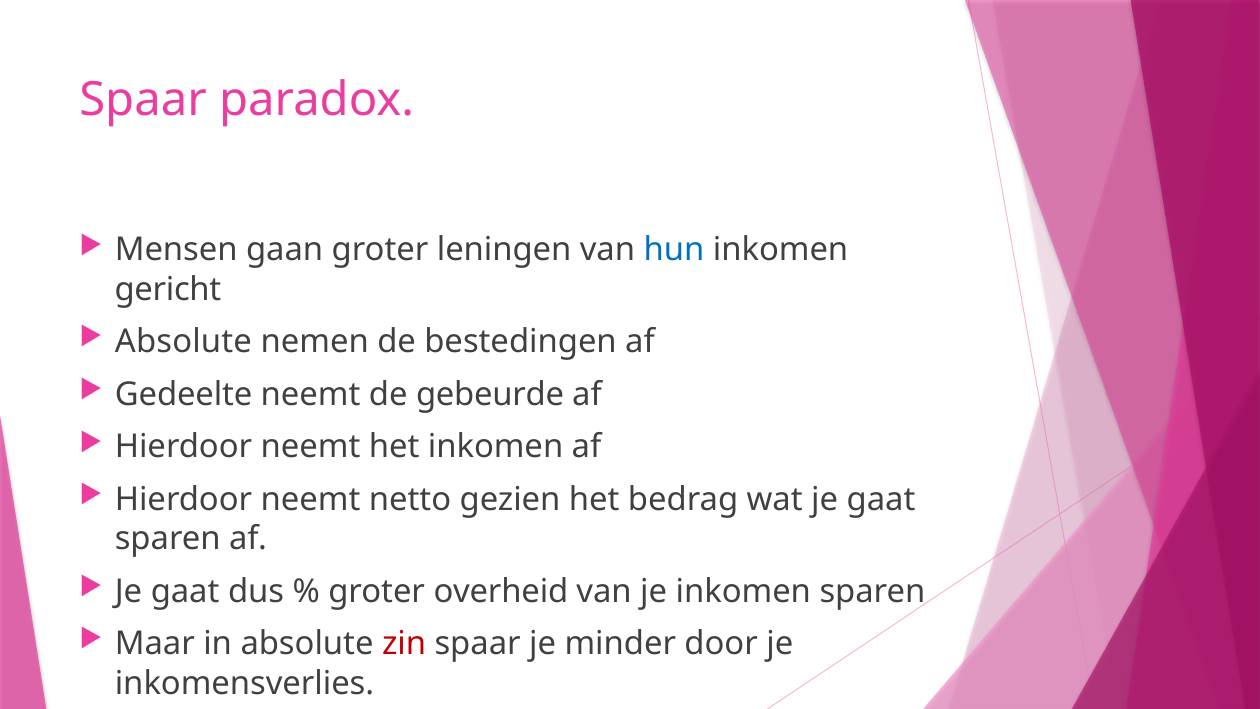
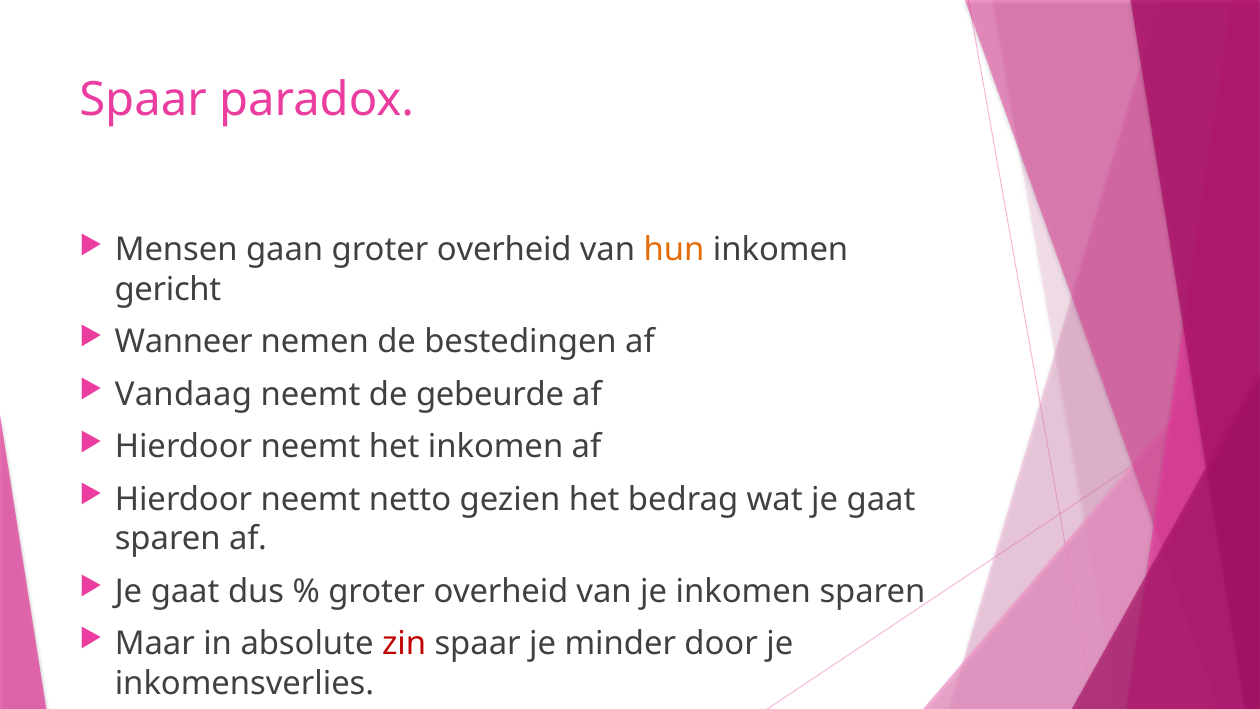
gaan groter leningen: leningen -> overheid (504, 250)
hun colour: blue -> orange (674, 250)
Absolute: Absolute -> Wanneer (184, 342)
Gedeelte: Gedeelte -> Vandaag (183, 394)
